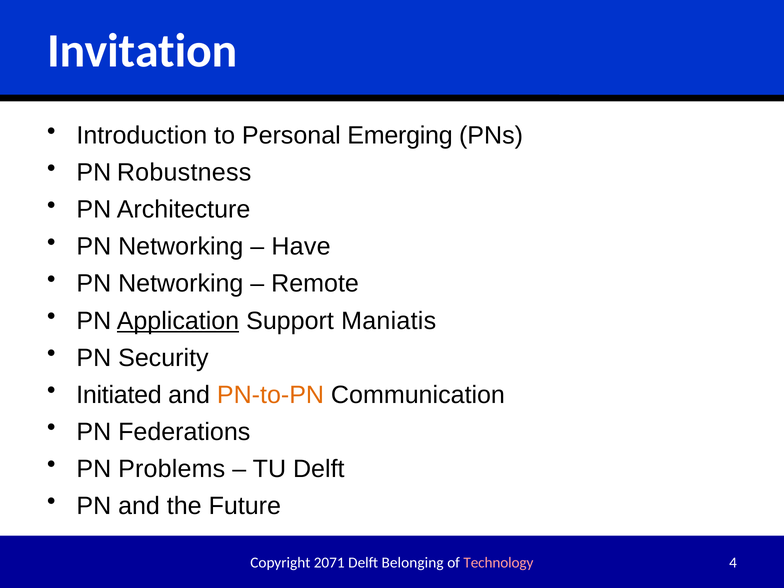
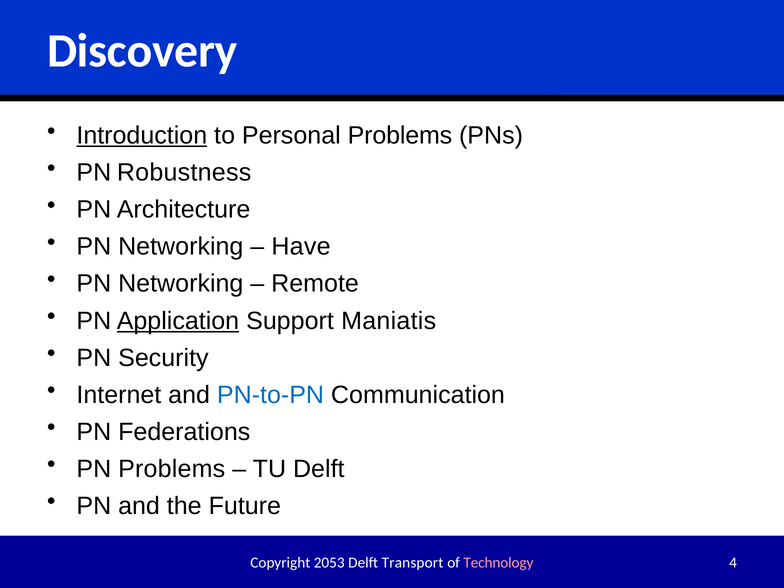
Invitation: Invitation -> Discovery (142, 51)
Introduction underline: none -> present (142, 136)
Personal Emerging: Emerging -> Problems (400, 136)
Initiated: Initiated -> Internet (119, 395)
PN-to-PN colour: orange -> blue (270, 395)
2071: 2071 -> 2053 (329, 563)
Belonging: Belonging -> Transport (413, 563)
